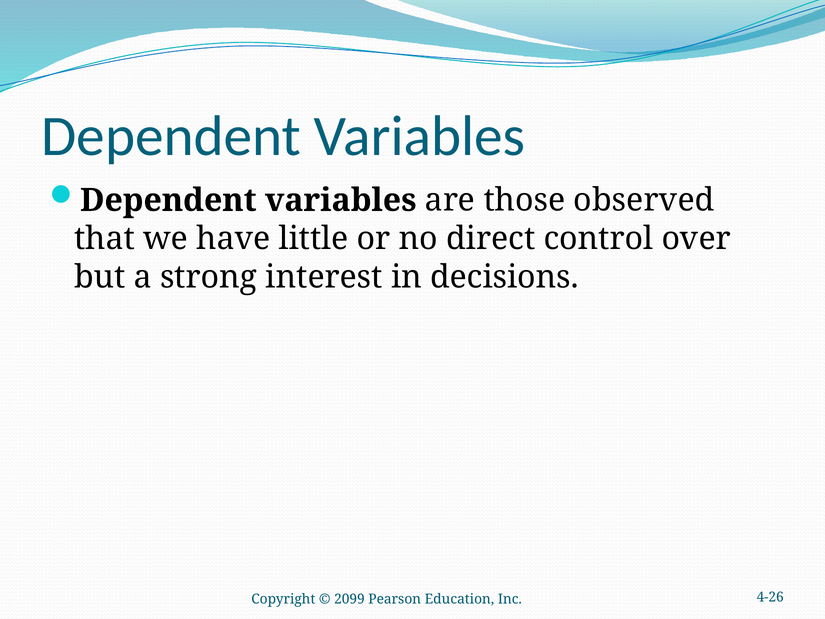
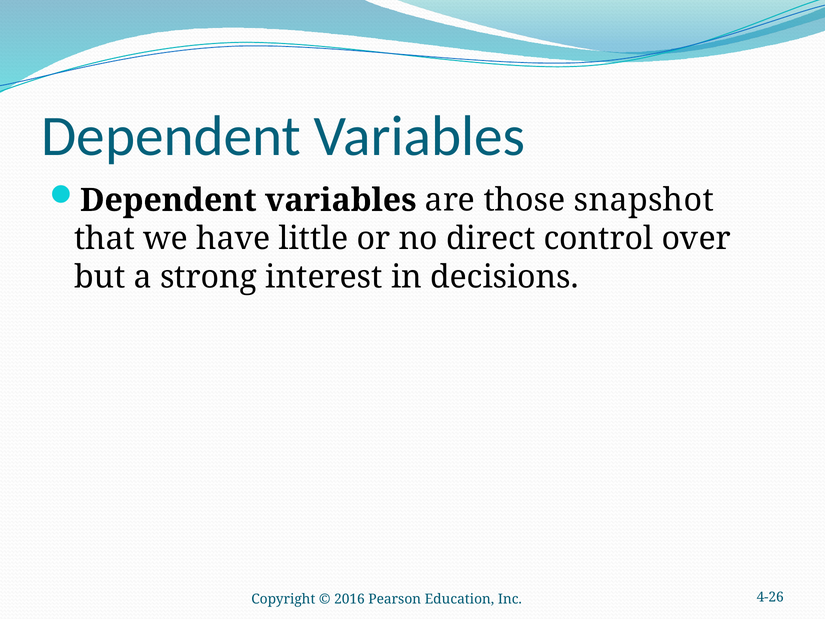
observed: observed -> snapshot (644, 200)
2099: 2099 -> 2016 (349, 599)
